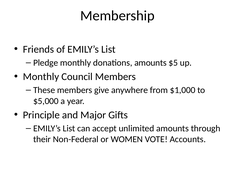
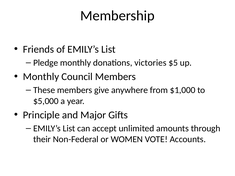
donations amounts: amounts -> victories (150, 63)
